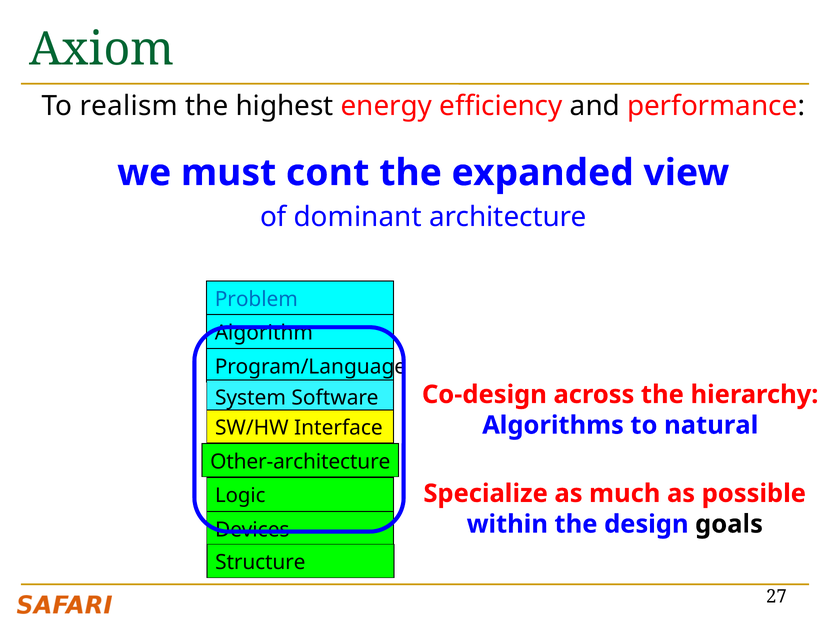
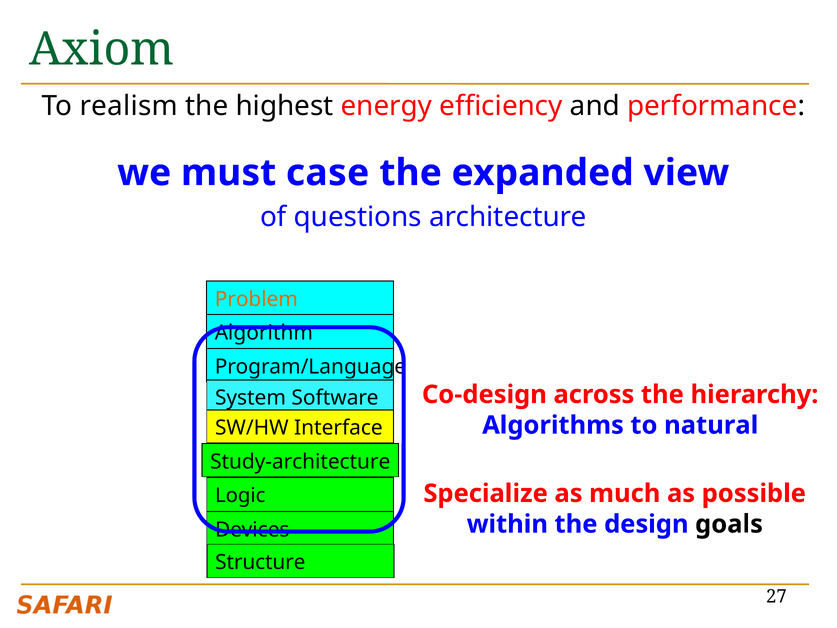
cont: cont -> case (328, 173)
dominant: dominant -> questions (358, 217)
Problem colour: blue -> orange (256, 299)
Other-architecture: Other-architecture -> Study-architecture (300, 461)
